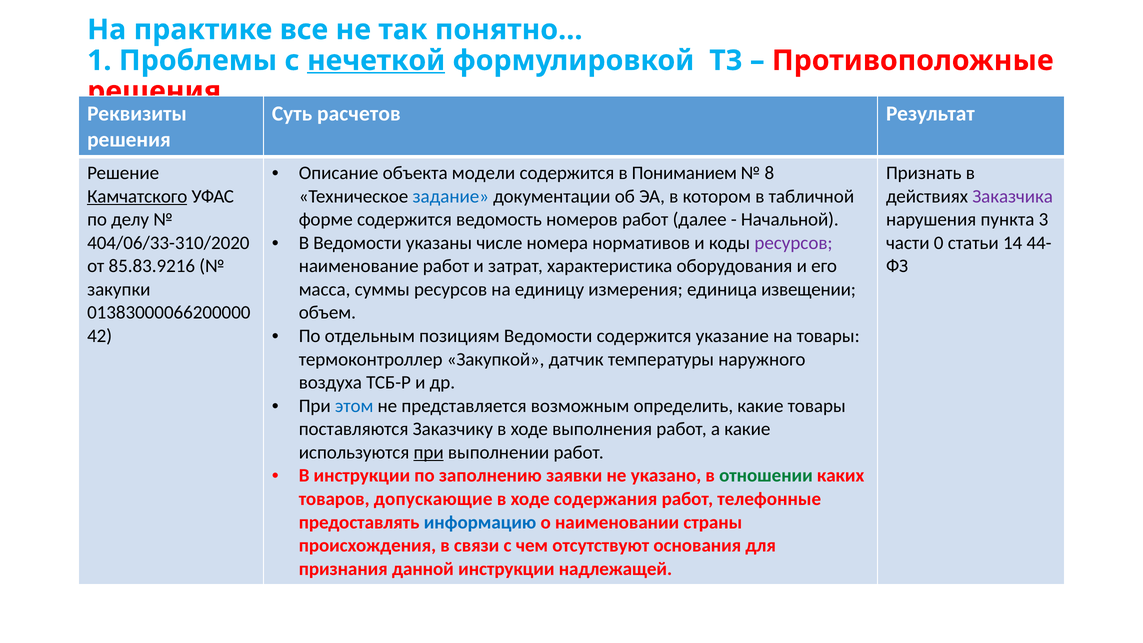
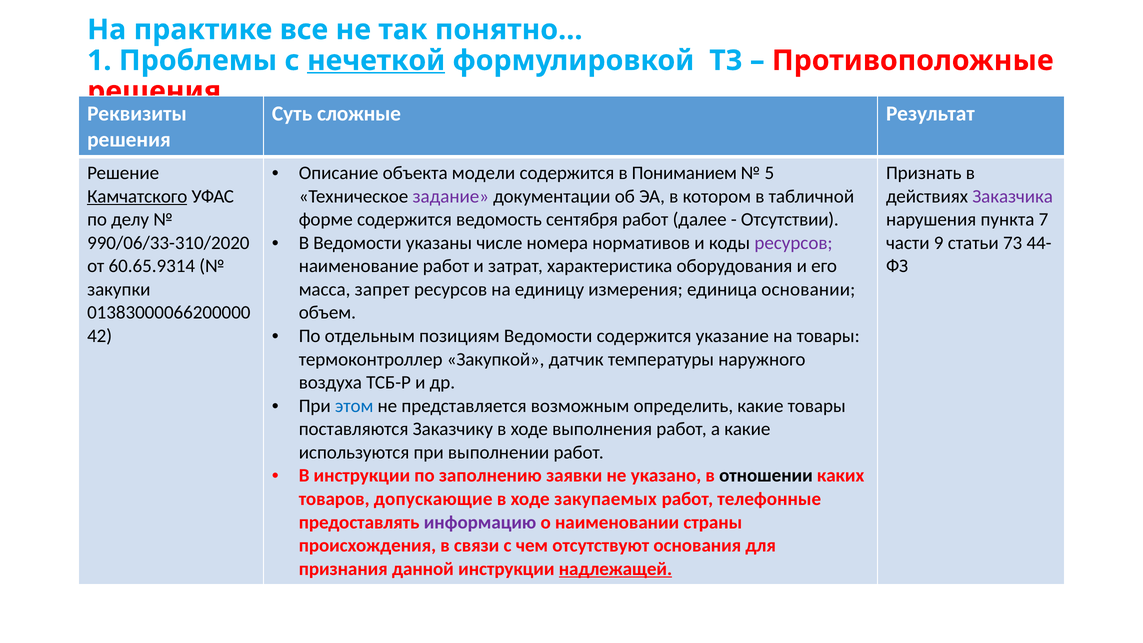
расчетов: расчетов -> сложные (359, 113)
8: 8 -> 5 (769, 173)
задание colour: blue -> purple (451, 196)
номеров: номеров -> сентября (582, 220)
Начальной: Начальной -> Отсутствии (790, 220)
3: 3 -> 7 (1043, 220)
404/06/33-310/2020: 404/06/33-310/2020 -> 990/06/33-310/2020 (168, 243)
0: 0 -> 9 (939, 243)
14: 14 -> 73 (1013, 243)
85.83.9216: 85.83.9216 -> 60.65.9314 (152, 266)
суммы: суммы -> запрет (382, 289)
извещении: извещении -> основании (808, 289)
при underline: present -> none (429, 452)
отношении colour: green -> black (766, 476)
содержания: содержания -> закупаемых (606, 499)
информацию colour: blue -> purple (480, 522)
надлежащей underline: none -> present (615, 569)
